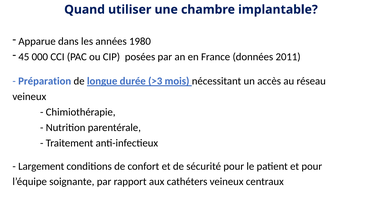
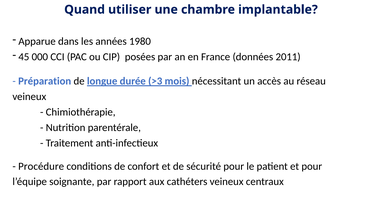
Largement: Largement -> Procédure (41, 166)
